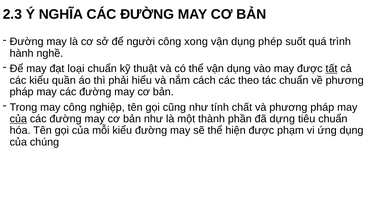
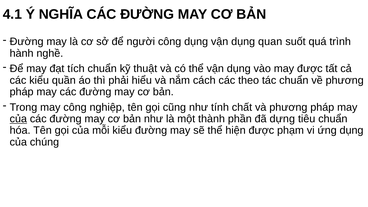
2.3: 2.3 -> 4.1 (12, 14)
công xong: xong -> dụng (196, 42)
phép: phép -> quan (270, 42)
loại: loại -> tích (76, 69)
tất underline: present -> none (331, 69)
